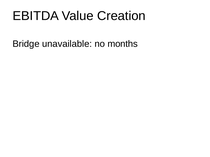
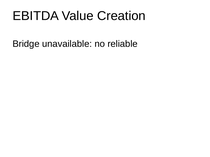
months: months -> reliable (123, 44)
